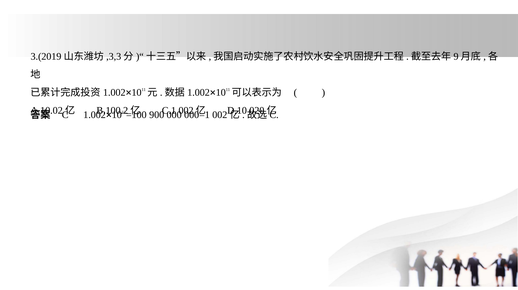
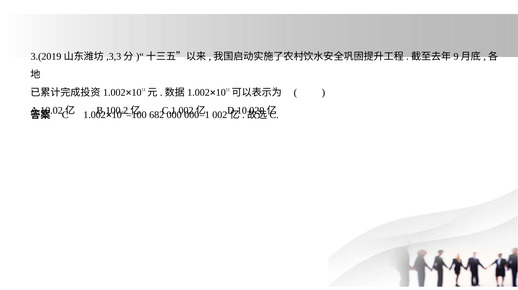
900: 900 -> 682 (157, 115)
